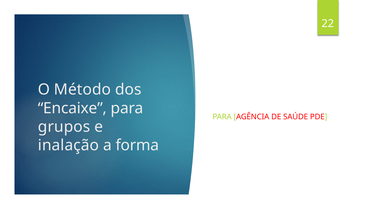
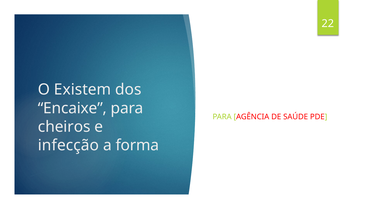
Método: Método -> Existem (83, 89)
grupos: grupos -> cheiros (64, 127)
inalação: inalação -> infecção (68, 145)
